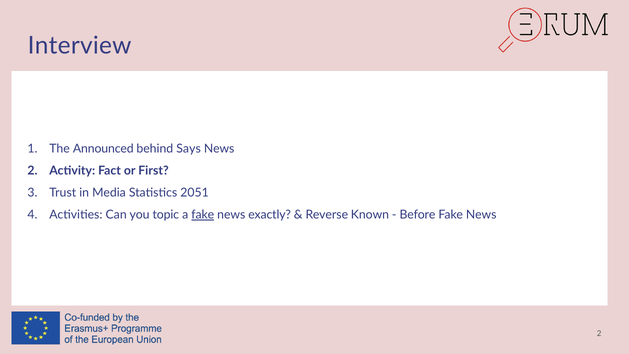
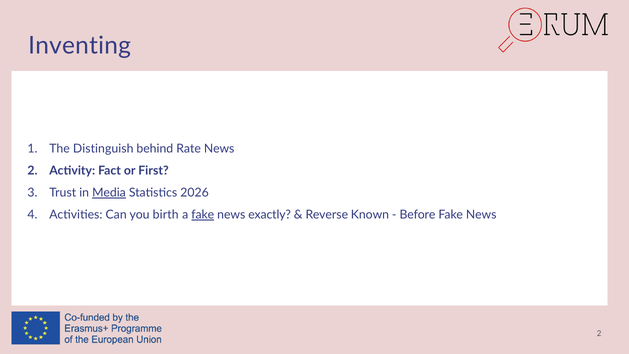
Interview: Interview -> Inventing (80, 46)
Announced: Announced -> Distinguish (103, 149)
Says: Says -> Rate (189, 149)
Media underline: none -> present (109, 193)
2051: 2051 -> 2026 (195, 193)
topic: topic -> birth (166, 215)
